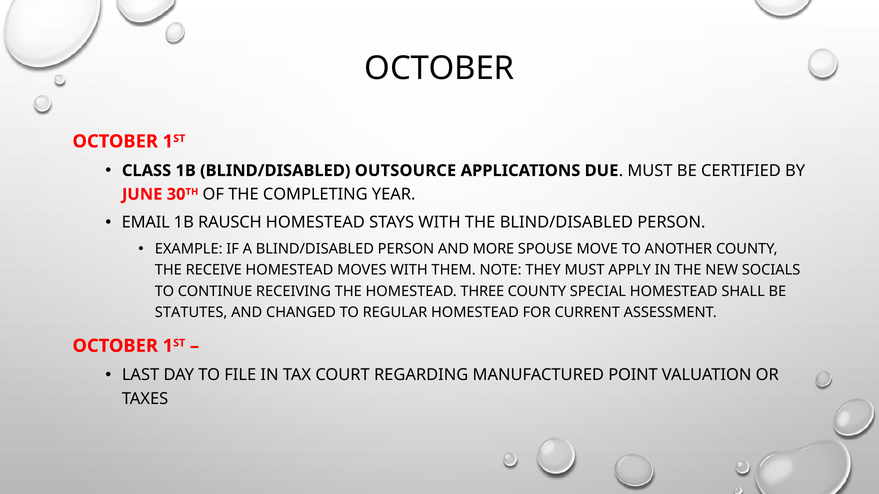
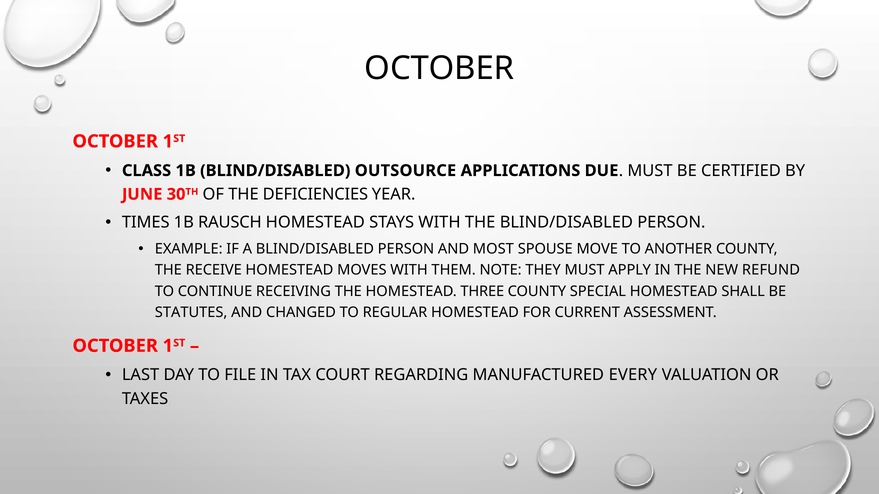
COMPLETING: COMPLETING -> DEFICIENCIES (315, 194)
EMAIL: EMAIL -> TIMES (146, 223)
MORE: MORE -> MOST (493, 249)
SOCIALS: SOCIALS -> REFUND (771, 270)
POINT: POINT -> EVERY (633, 375)
